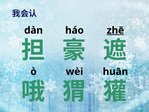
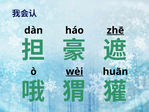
wèi underline: none -> present (74, 71)
